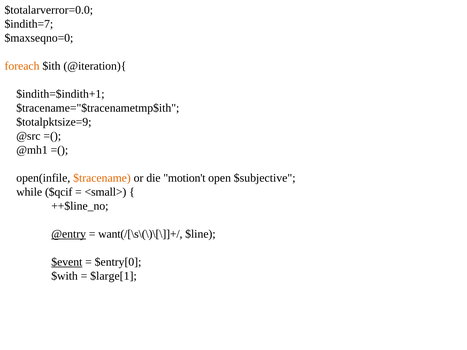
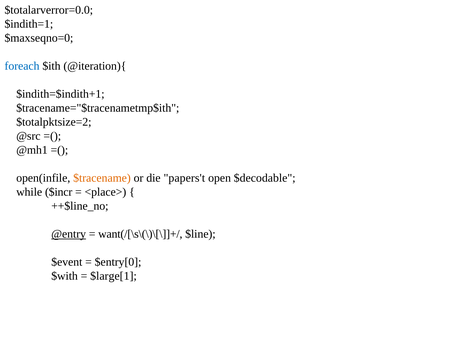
$indith=7: $indith=7 -> $indith=1 (29, 24)
foreach colour: orange -> blue (22, 66)
$totalpktsize=9: $totalpktsize=9 -> $totalpktsize=2 (54, 122)
motion't: motion't -> papers't (184, 178)
$subjective: $subjective -> $decodable (265, 178)
$qcif: $qcif -> $incr (59, 192)
<small>: <small> -> <place> (105, 192)
$event underline: present -> none (67, 262)
